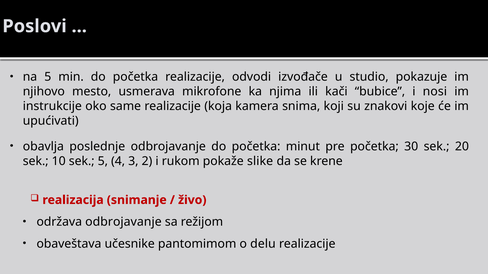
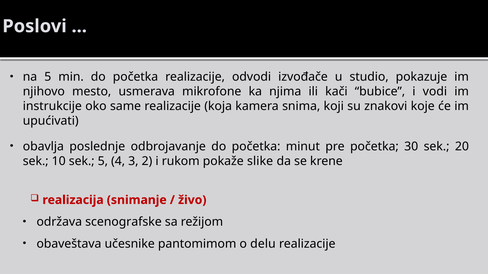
nosi: nosi -> vodi (435, 92)
održava odbrojavanje: odbrojavanje -> scenografske (123, 222)
